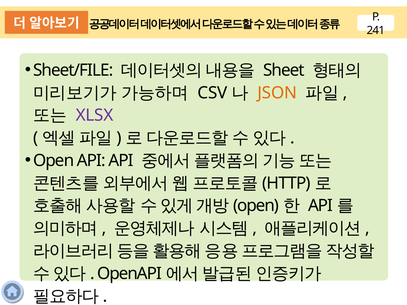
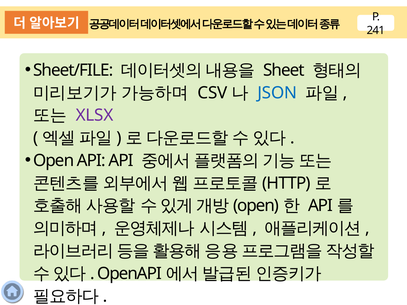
JSON colour: orange -> blue (277, 93)
